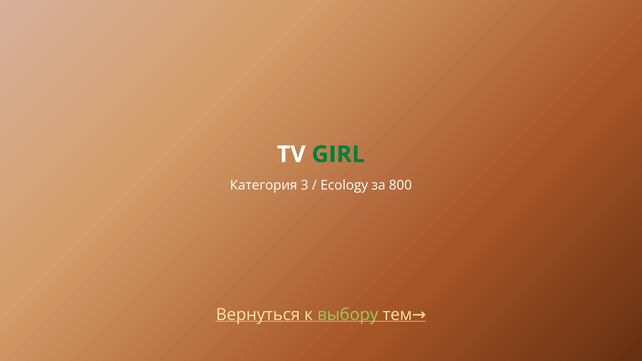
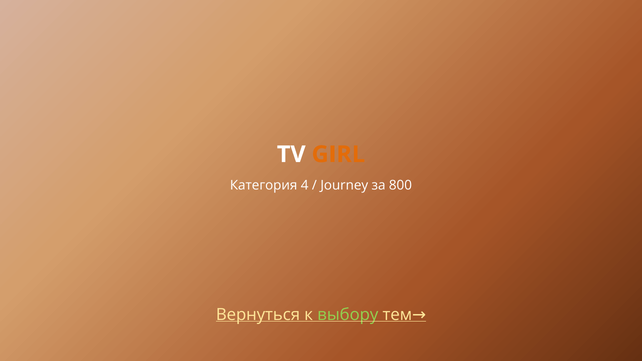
GIRL colour: green -> orange (338, 154)
3: 3 -> 4 (305, 185)
Ecology: Ecology -> Journey (344, 185)
